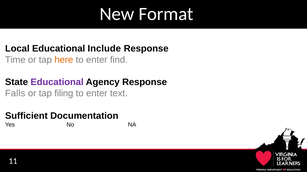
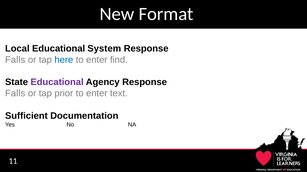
Include: Include -> System (104, 49)
Time: Time -> Falls (15, 60)
here colour: orange -> blue (64, 60)
filing: filing -> prior (64, 94)
